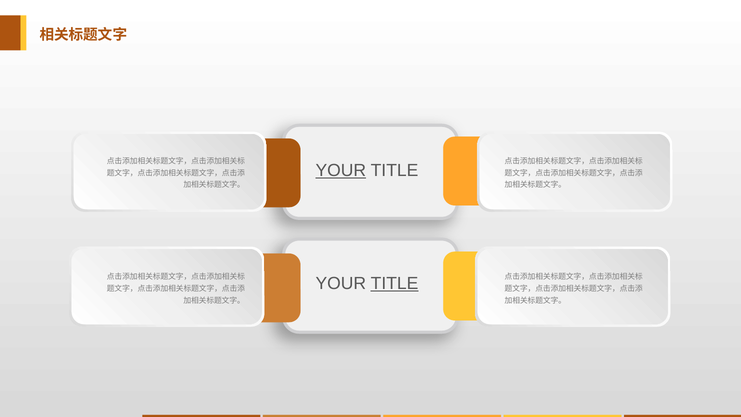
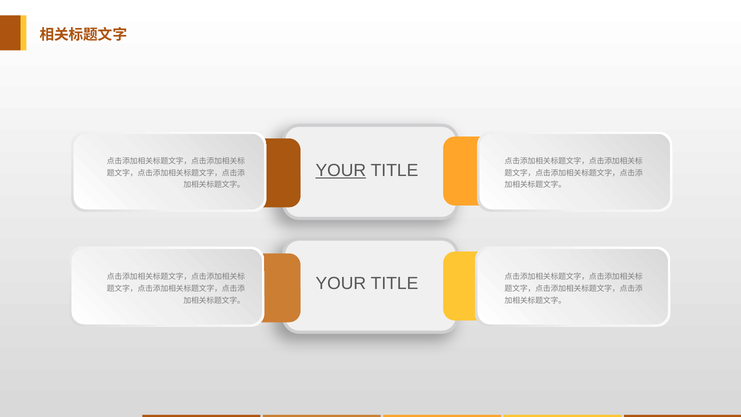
TITLE underline: present -> none (395, 283)
